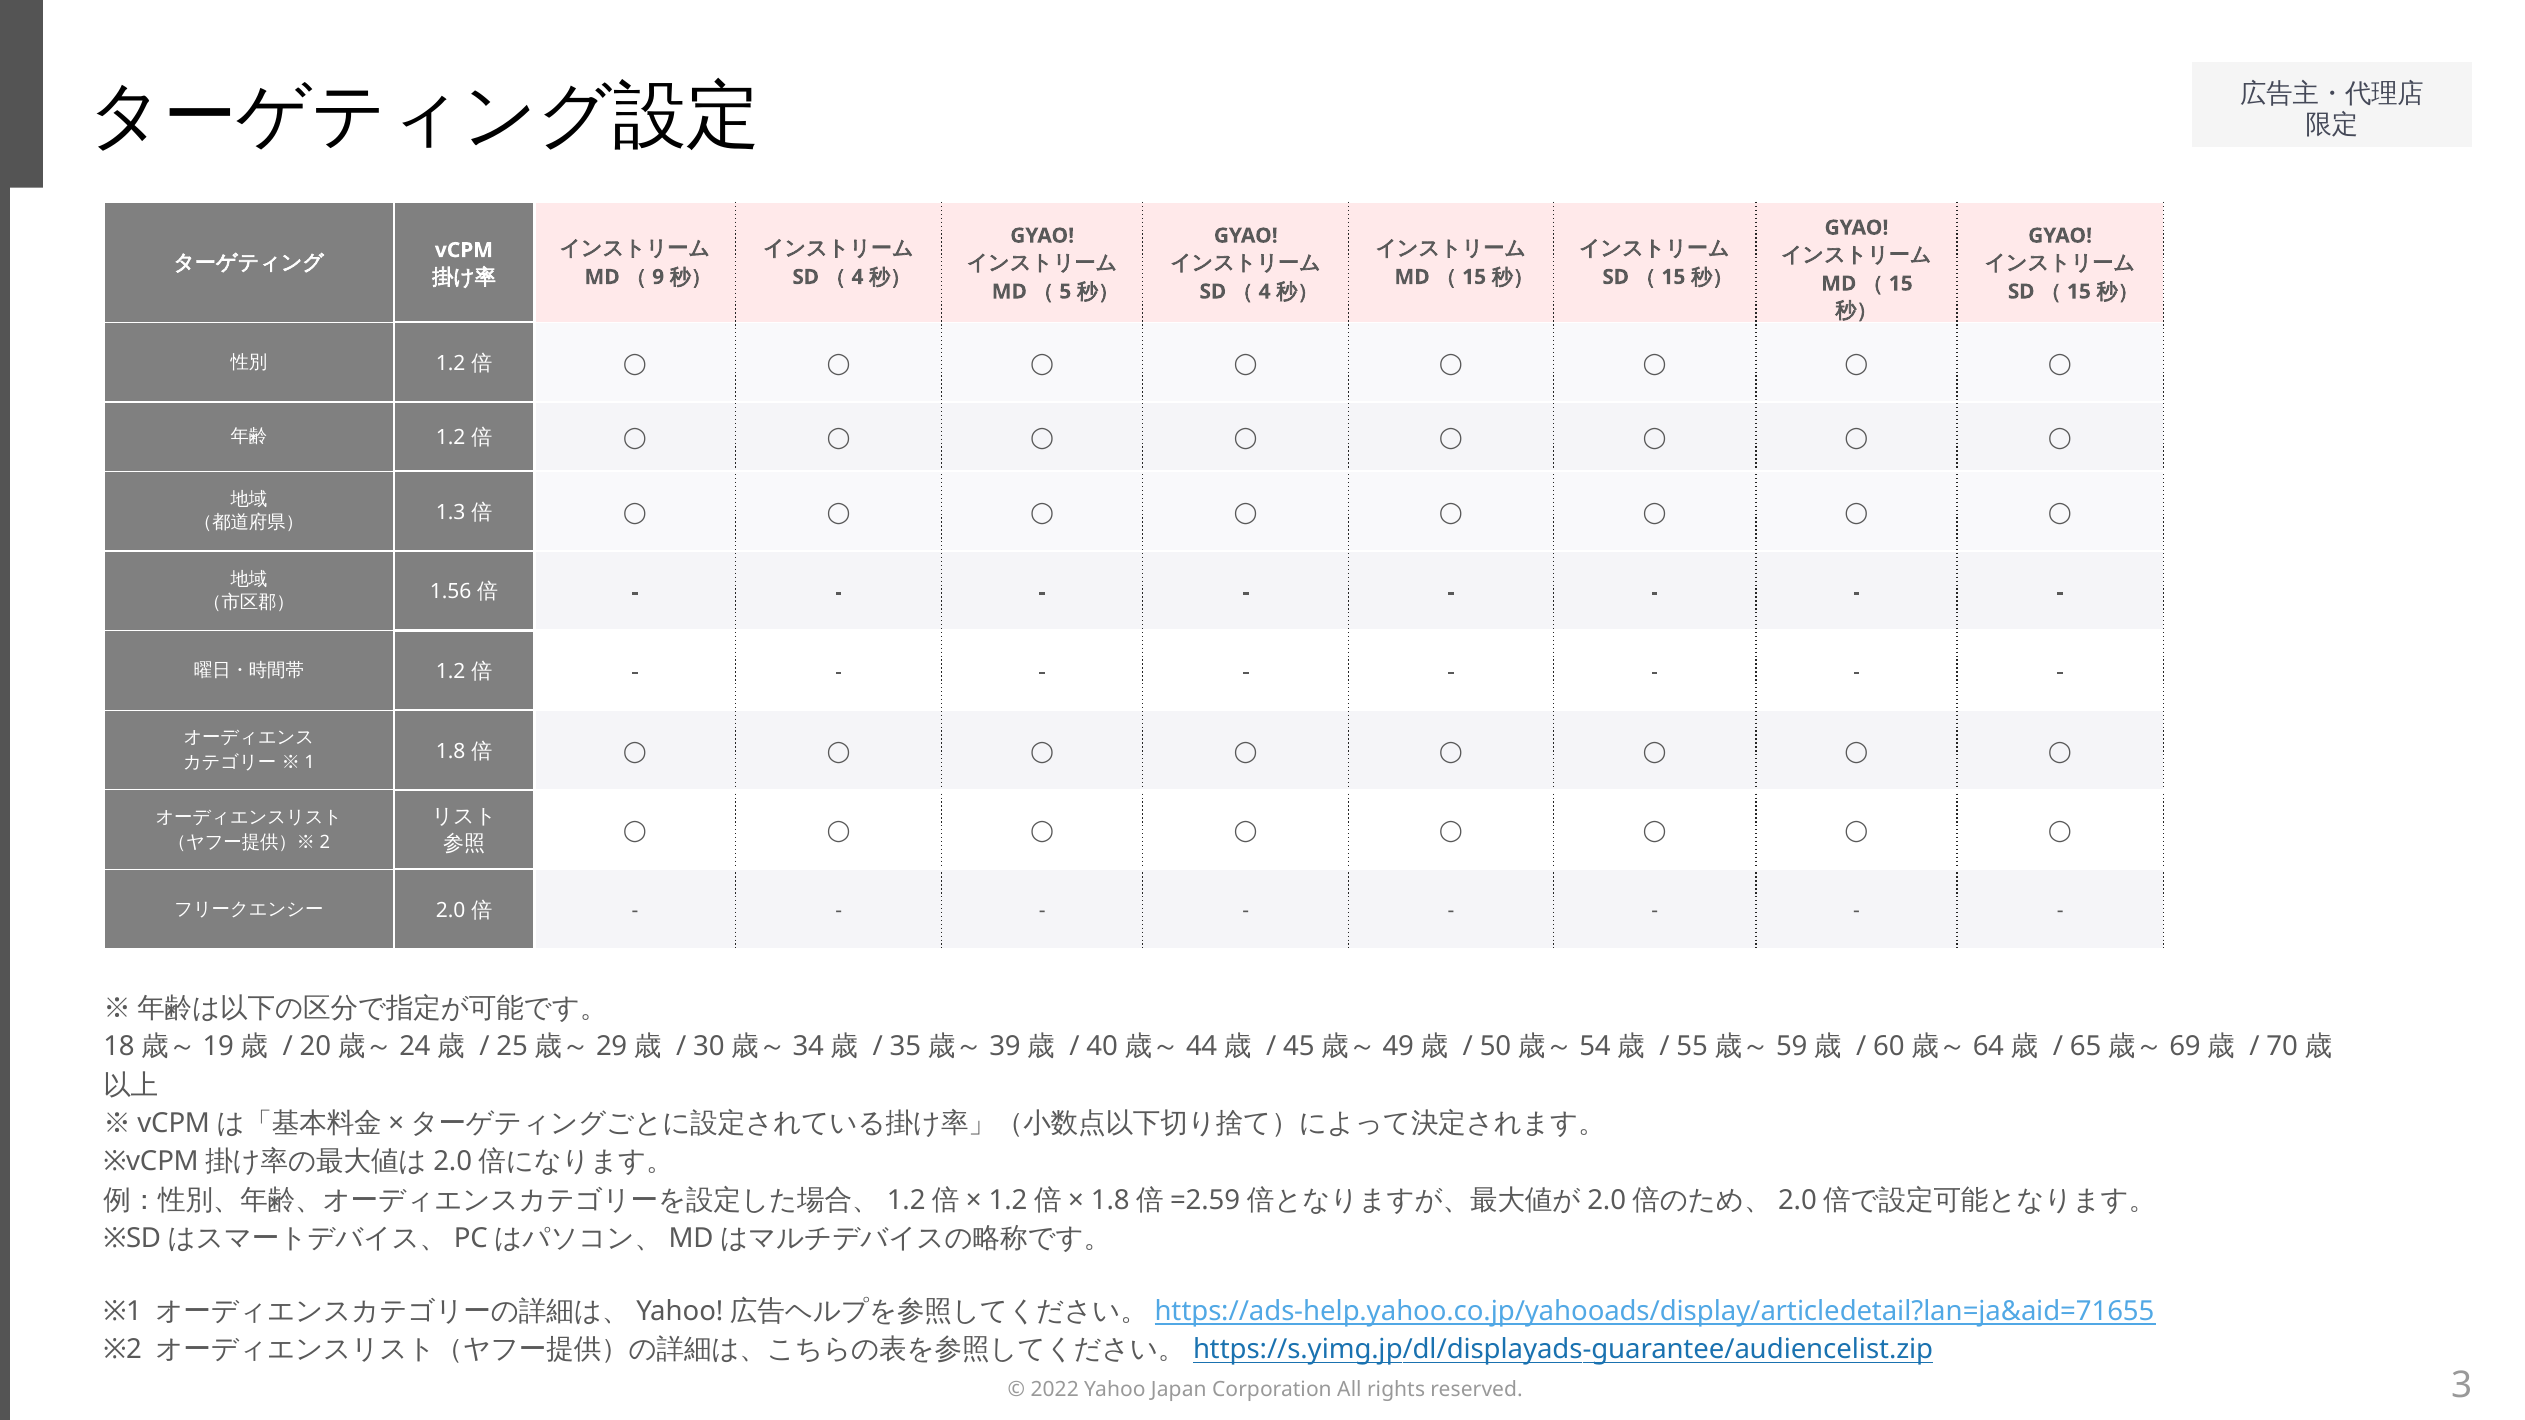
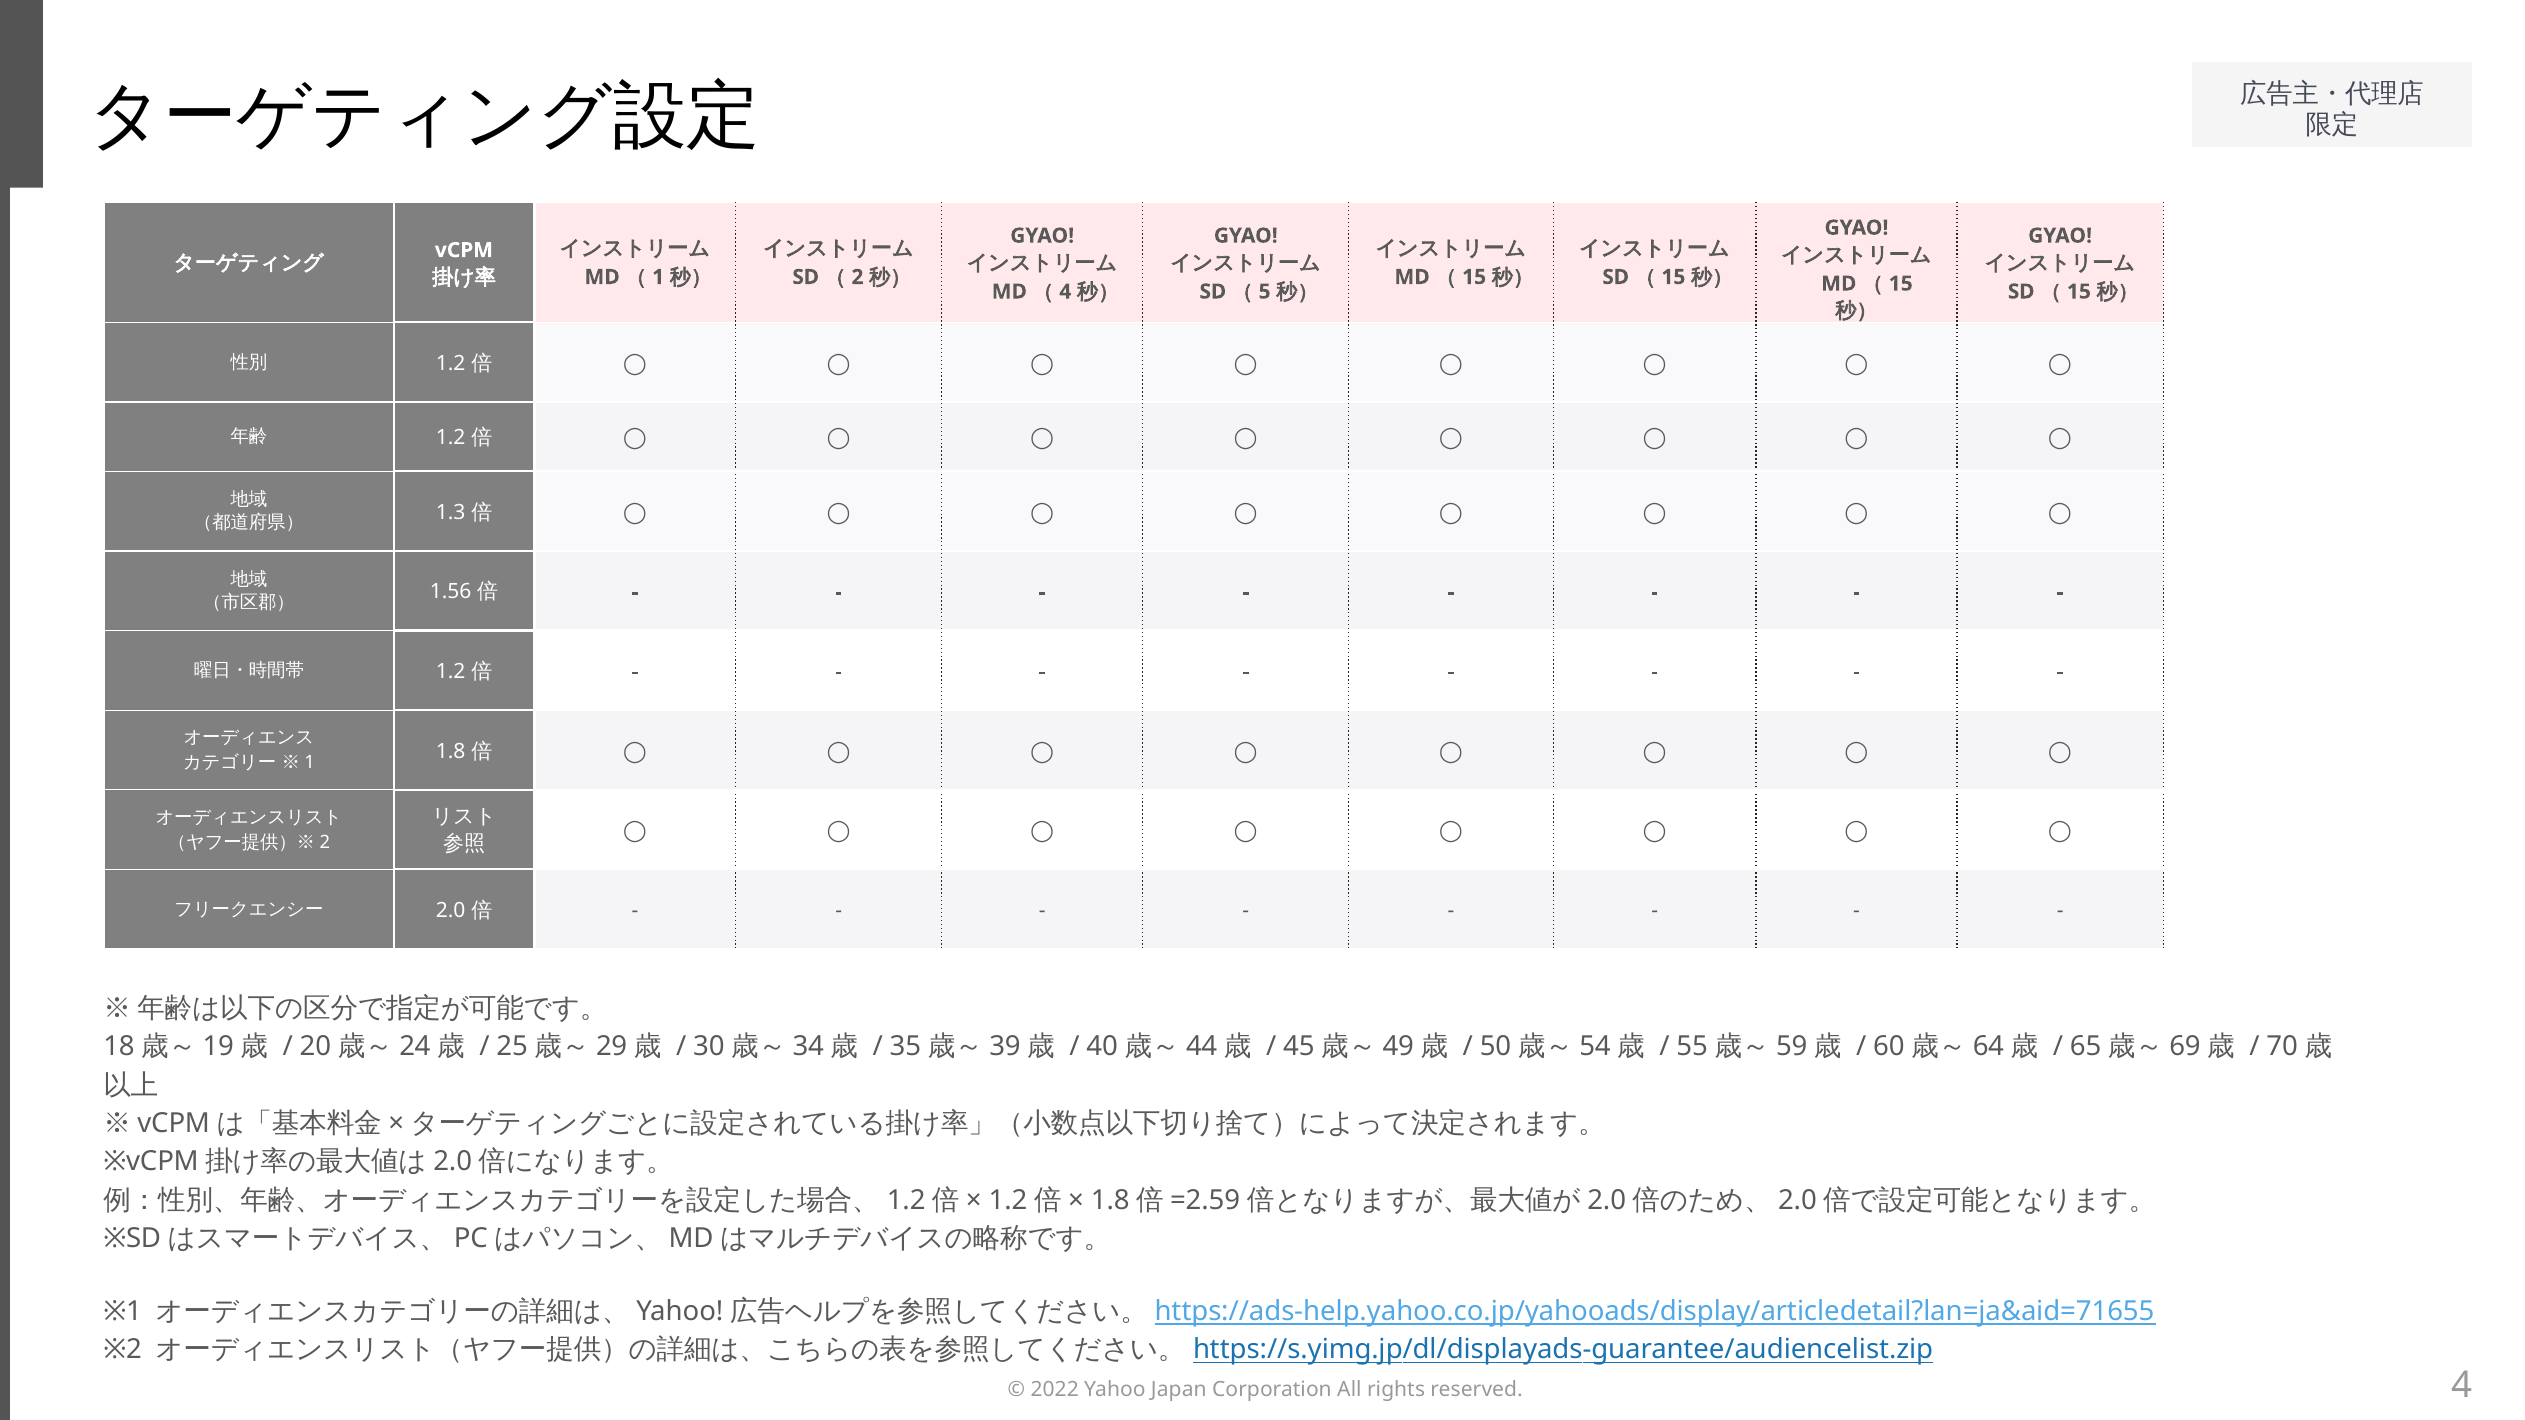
9: 9 -> 1 (658, 277)
4: 4 -> 2 (857, 277)
5: 5 -> 4 (1065, 292)
4: 4 -> 5 (1265, 292)
3: 3 -> 4 (2462, 1385)
